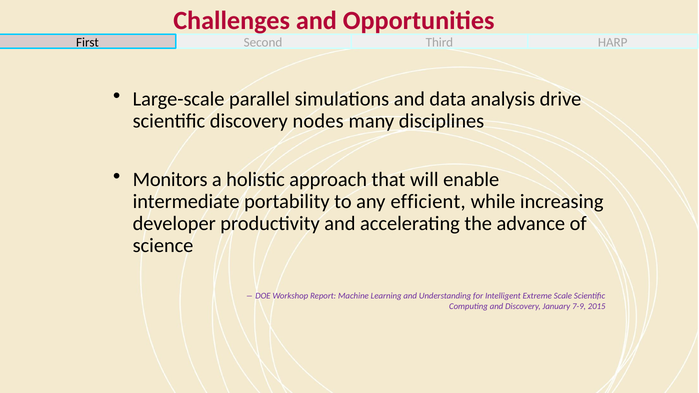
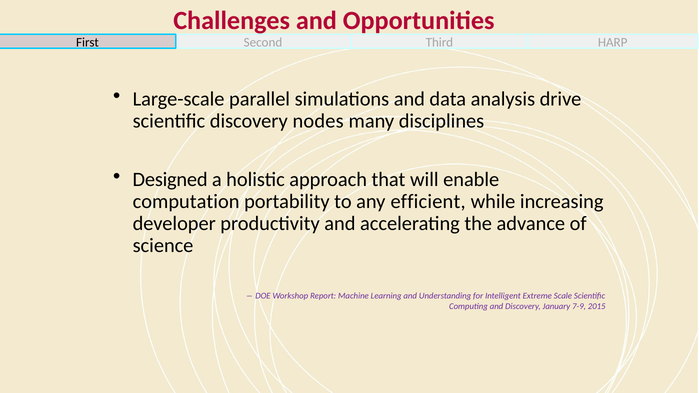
Monitors: Monitors -> Designed (170, 180)
intermediate: intermediate -> computation (186, 202)
